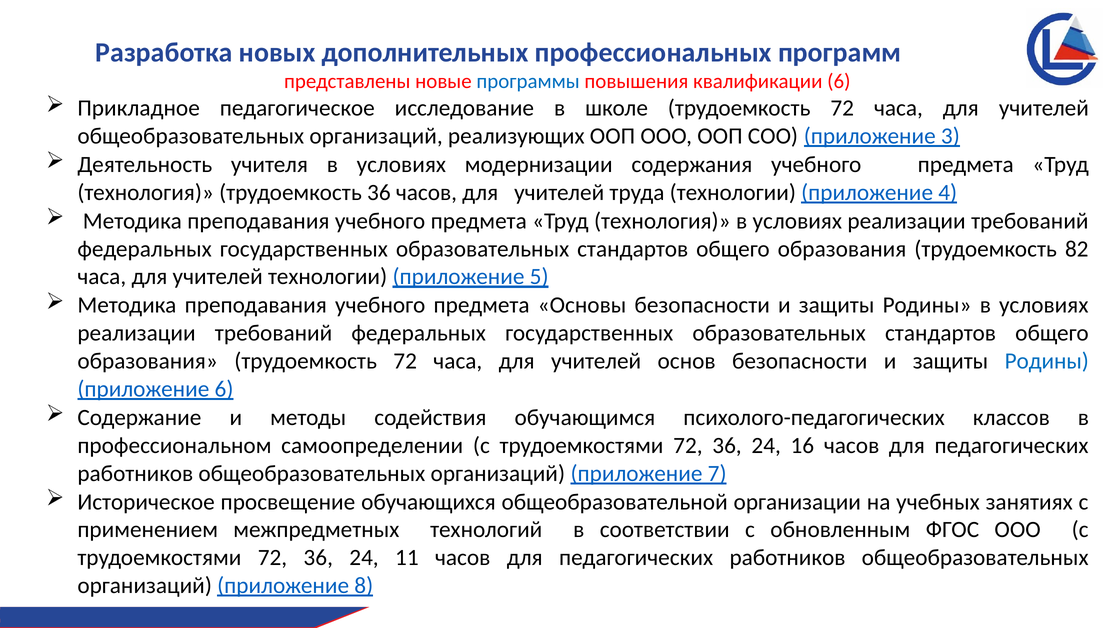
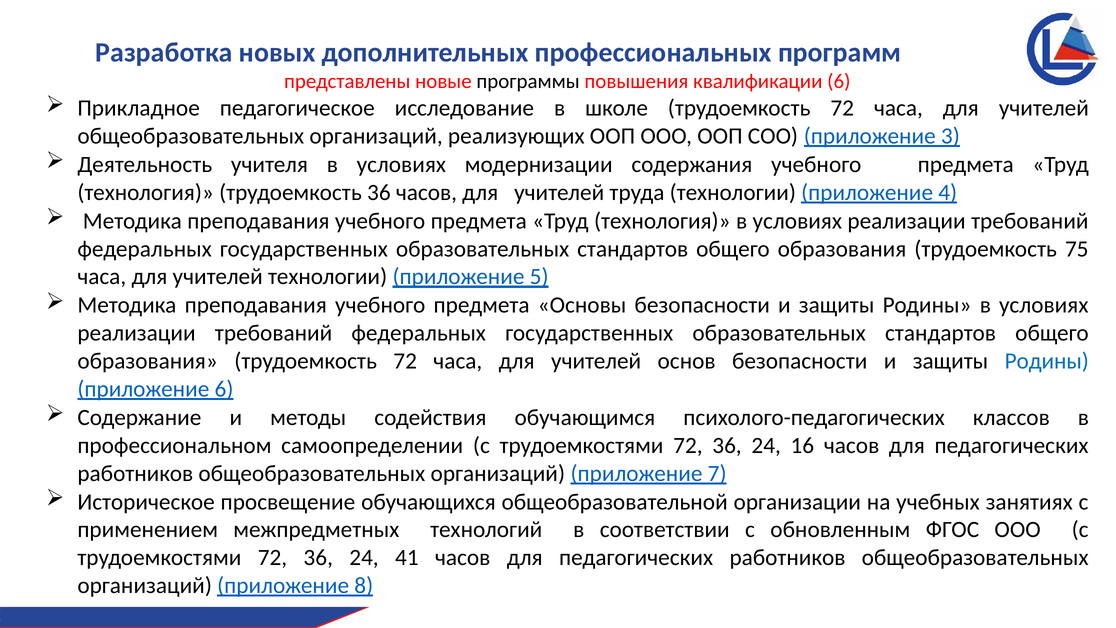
программы colour: blue -> black (528, 81)
82: 82 -> 75 (1077, 249)
11: 11 -> 41 (407, 557)
